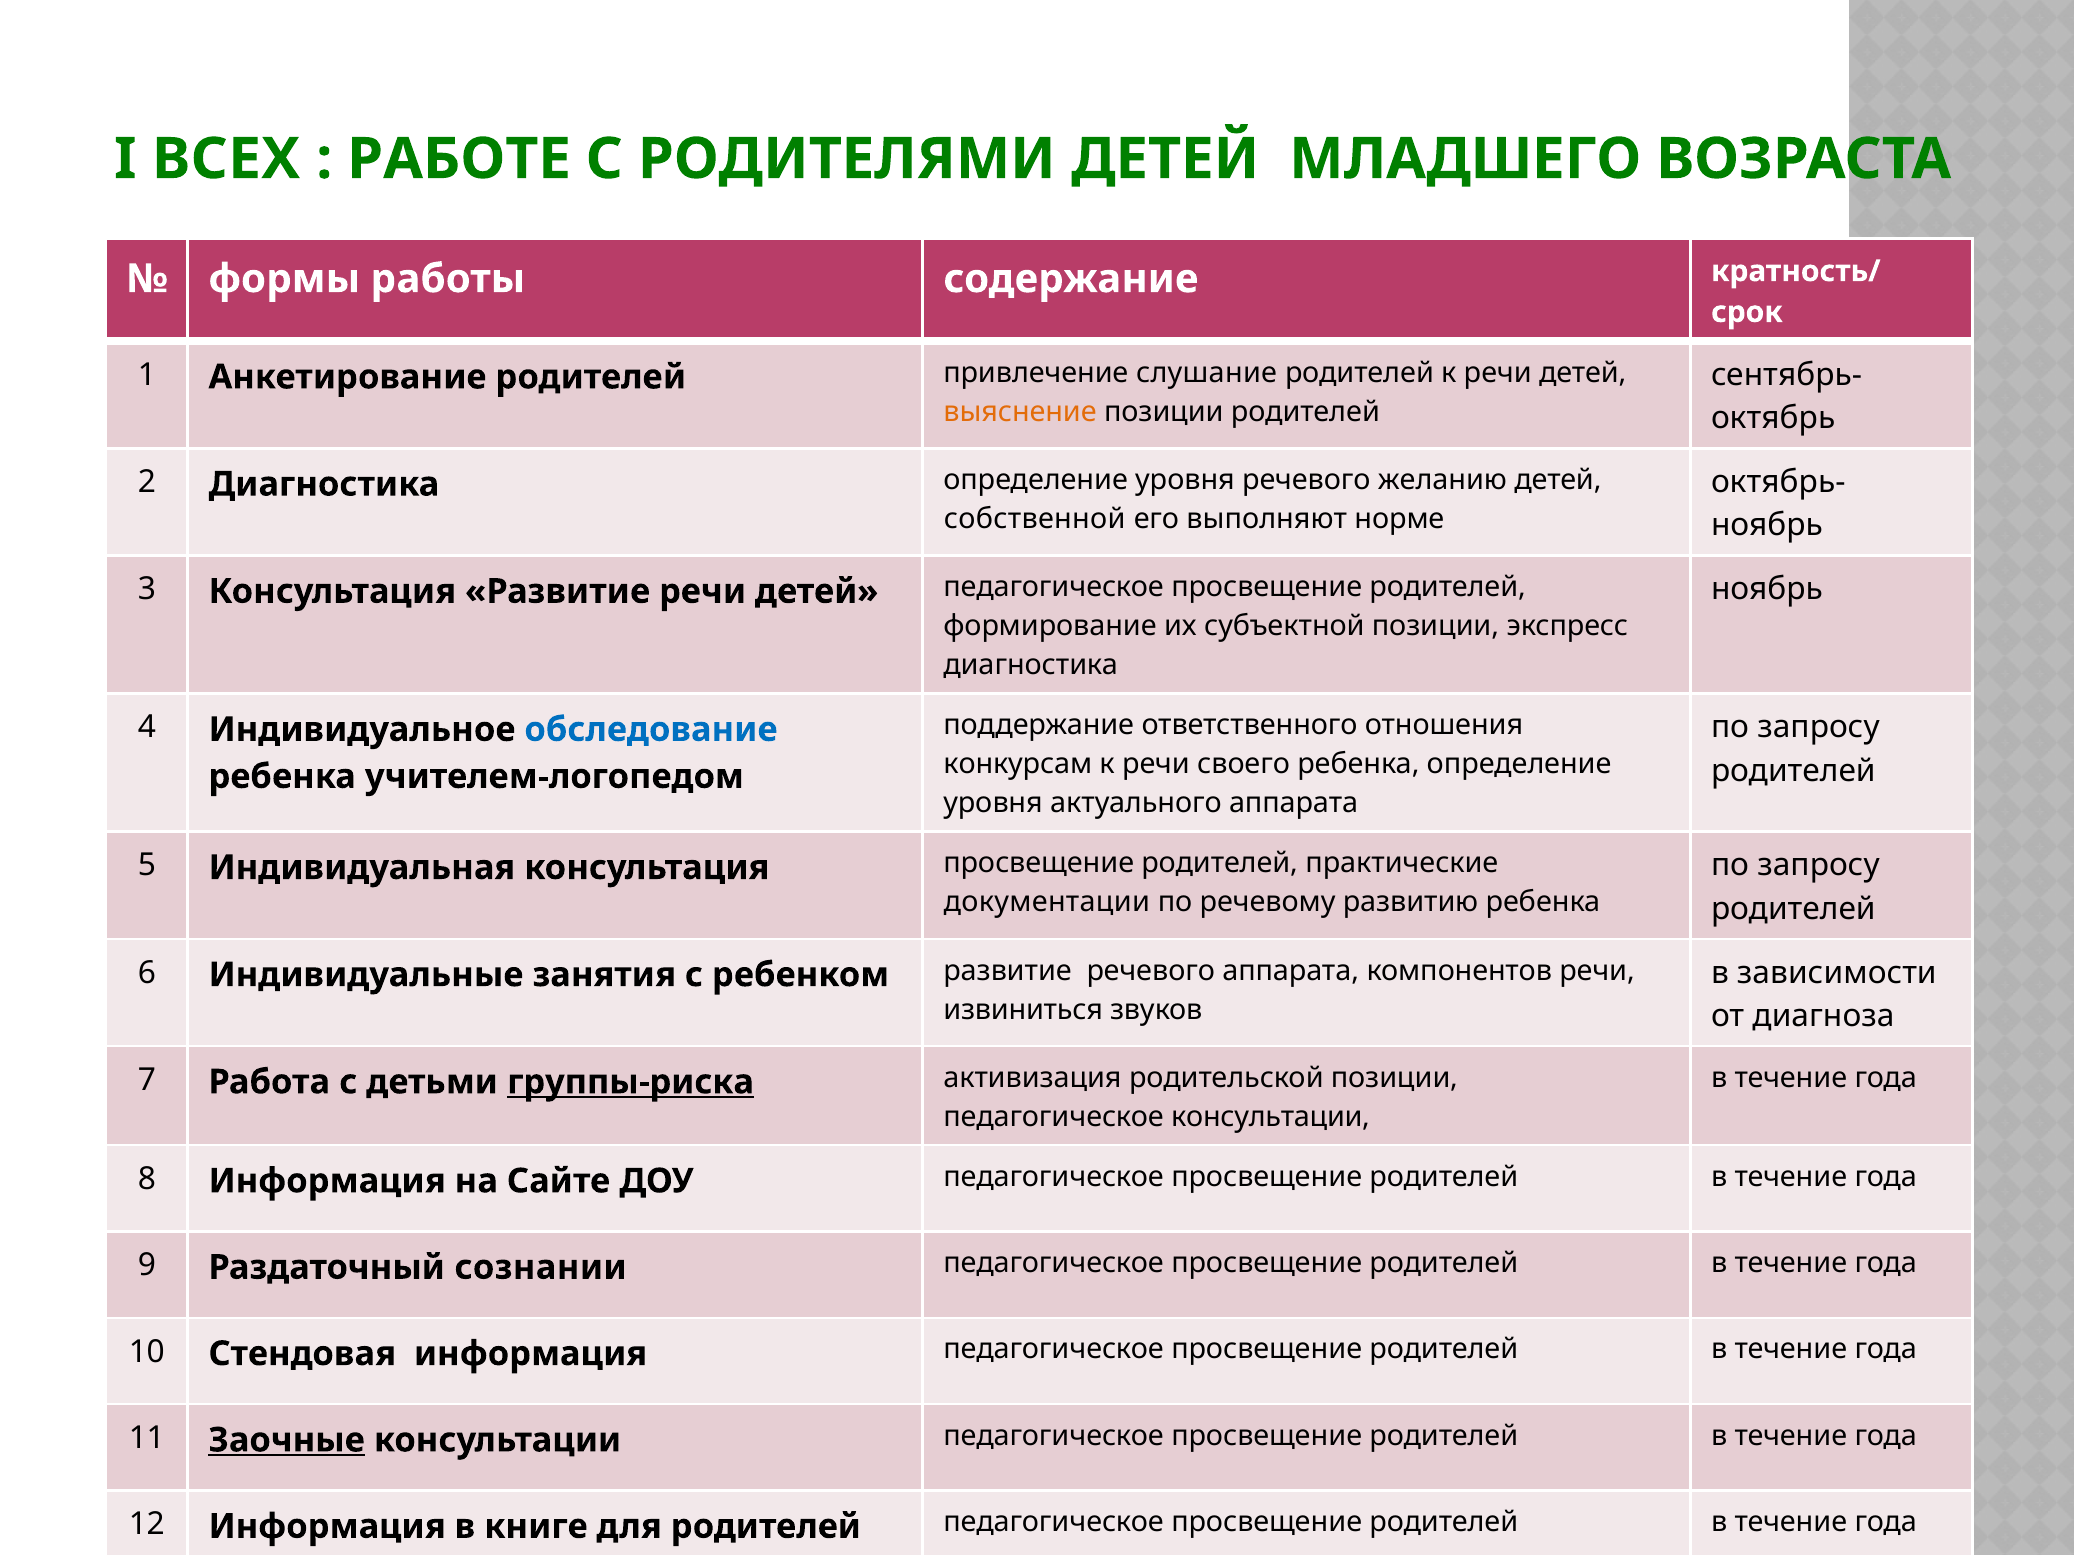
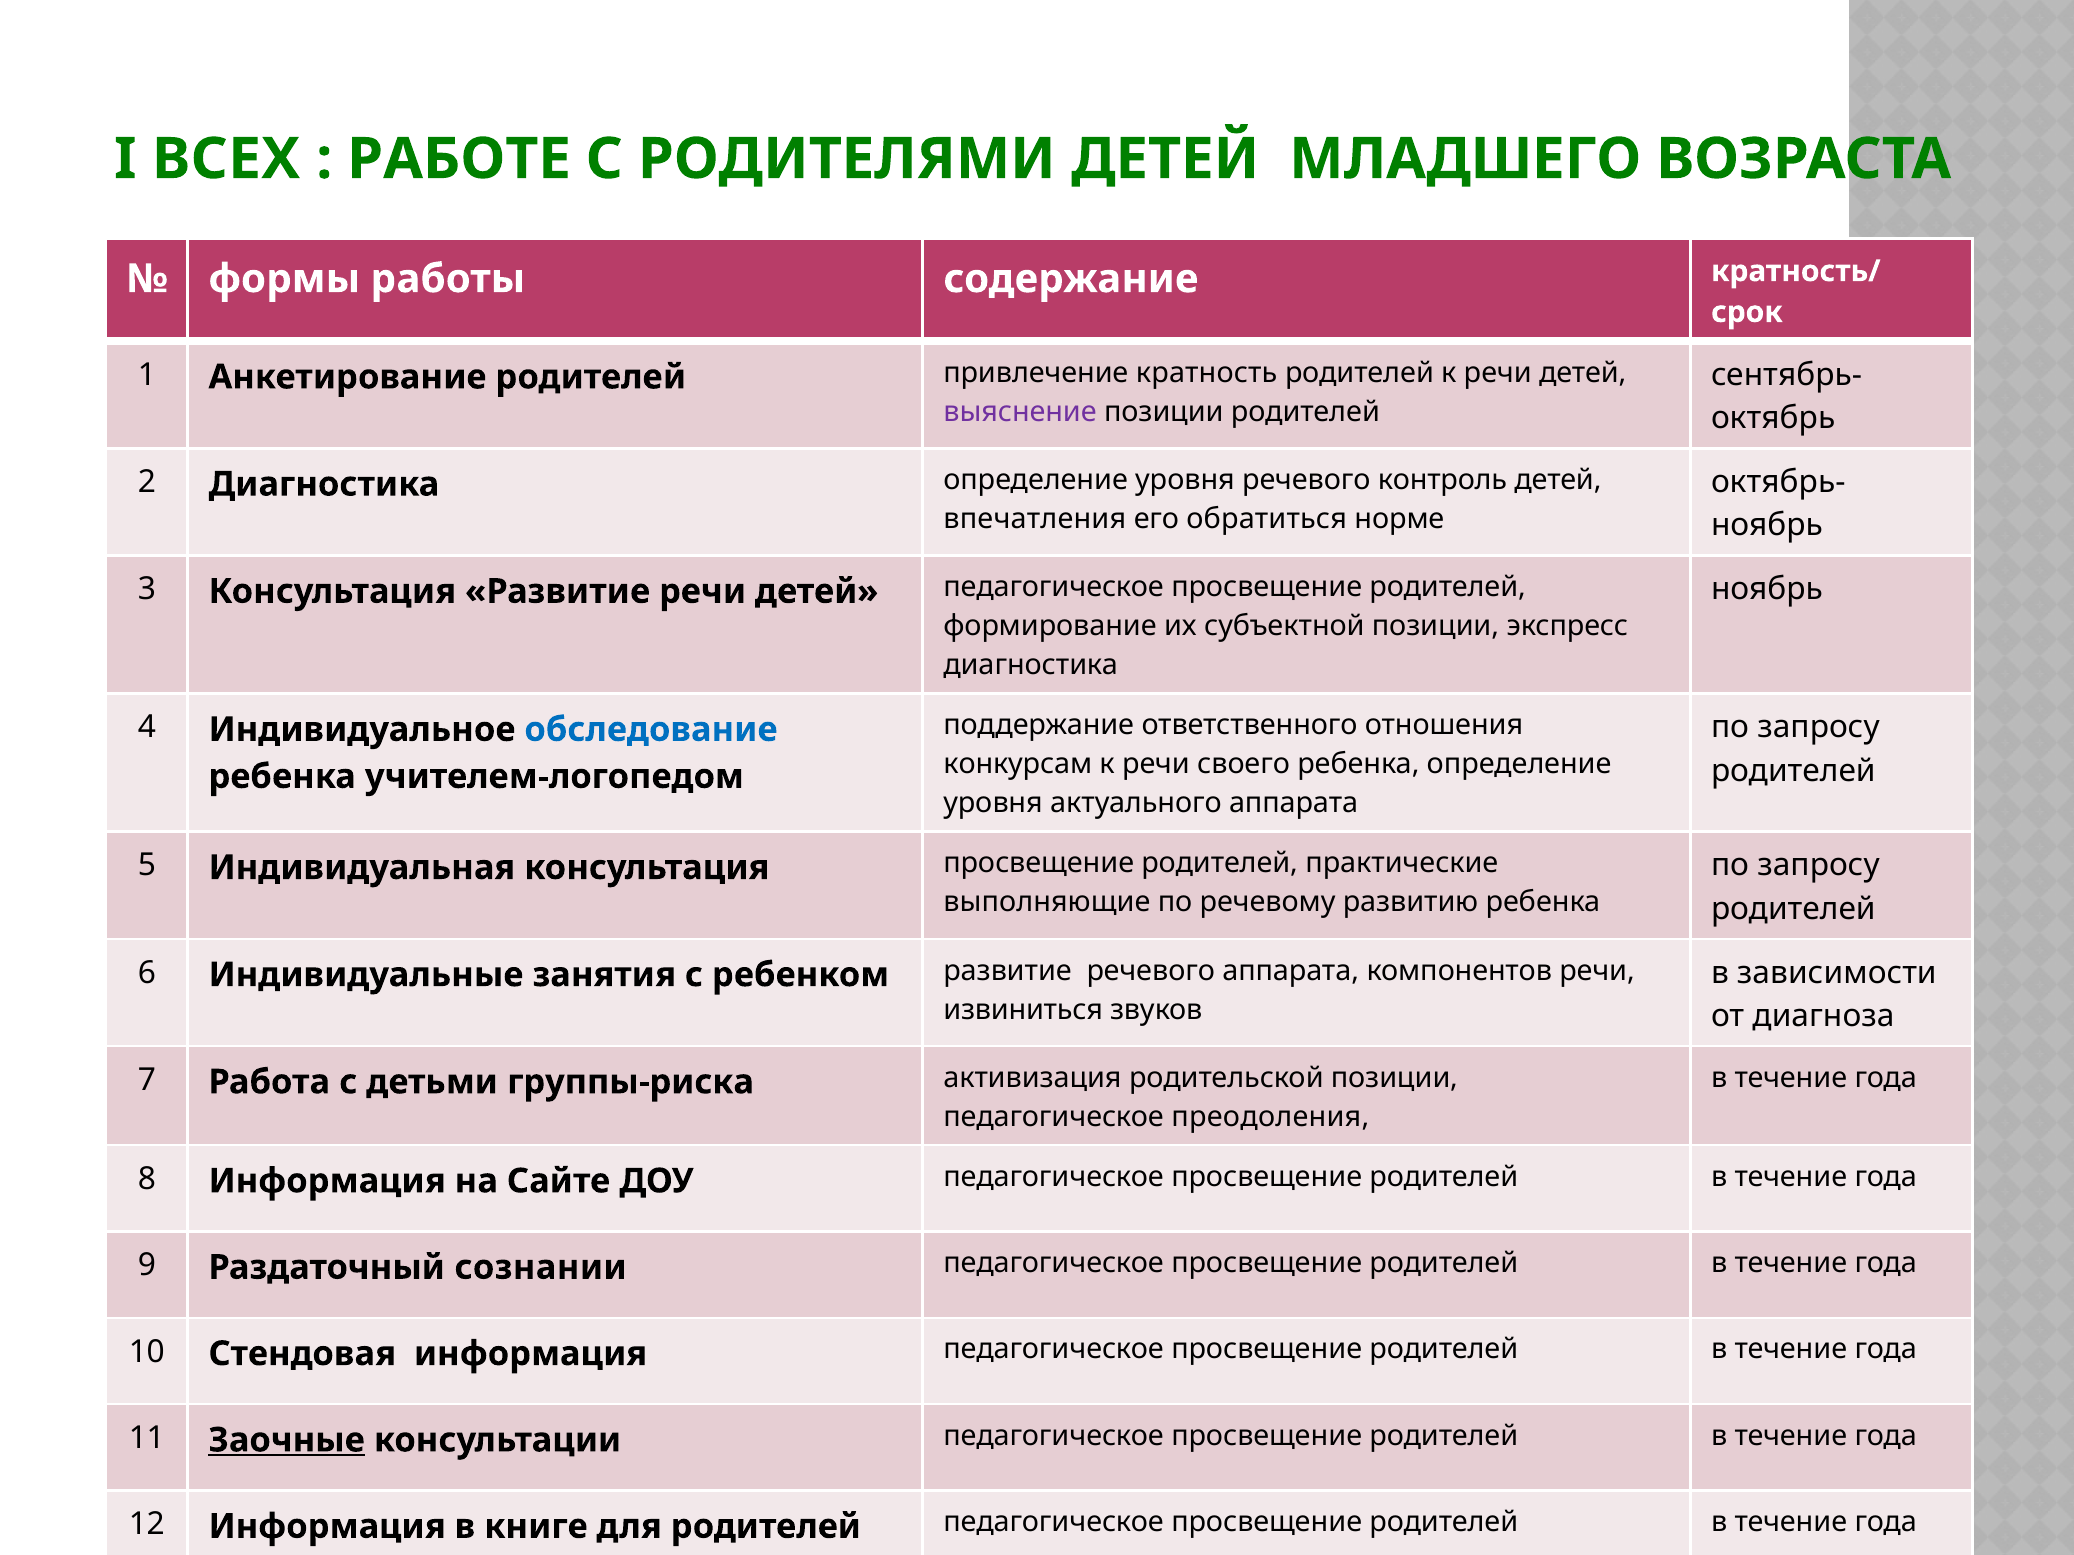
слушание: слушание -> кратность (1207, 373)
выяснение colour: orange -> purple (1020, 412)
желанию: желанию -> контроль (1442, 480)
собственной: собственной -> впечатления (1035, 519)
выполняют: выполняют -> обратиться (1267, 519)
документации: документации -> выполняющие (1047, 903)
группы-риска underline: present -> none (630, 1082)
педагогическое консультации: консультации -> преодоления (1270, 1117)
